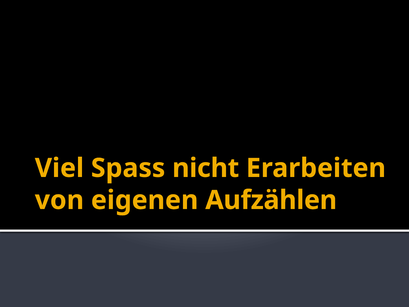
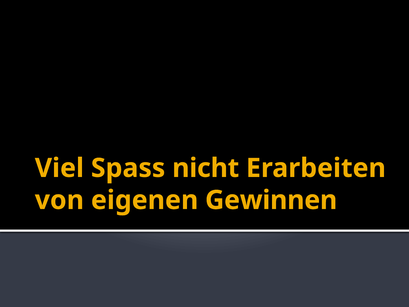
Aufzählen: Aufzählen -> Gewinnen (271, 200)
